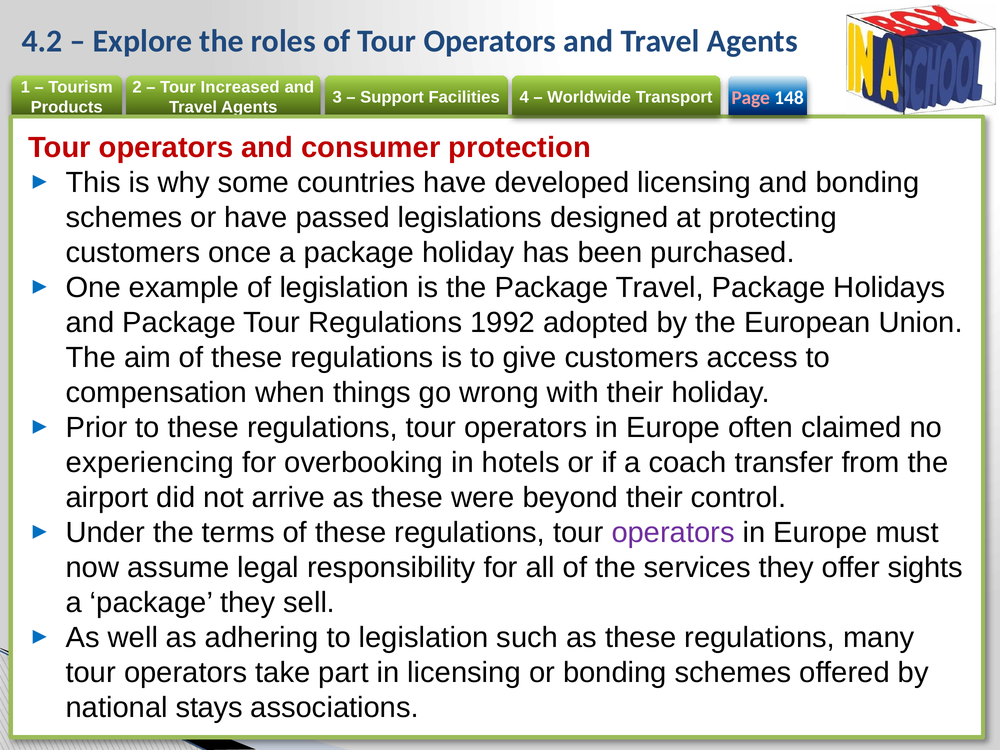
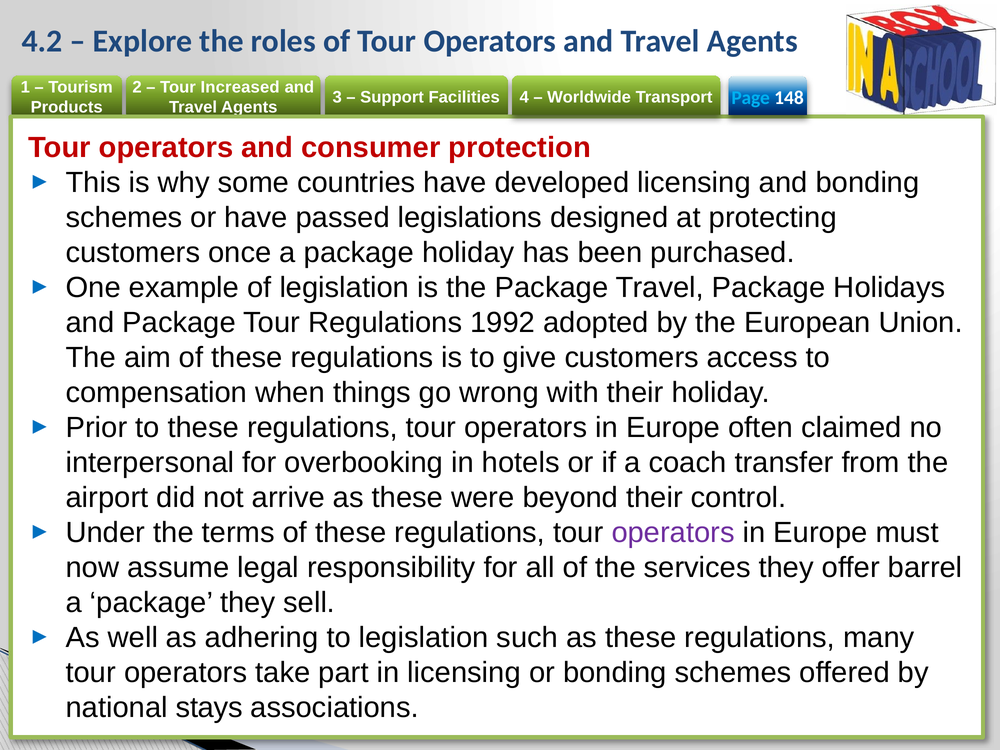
Page colour: pink -> light blue (751, 98)
experiencing: experiencing -> interpersonal (150, 462)
sights: sights -> barrel (925, 567)
